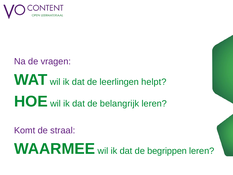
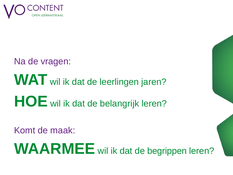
helpt: helpt -> jaren (154, 82)
straal: straal -> maak (63, 130)
